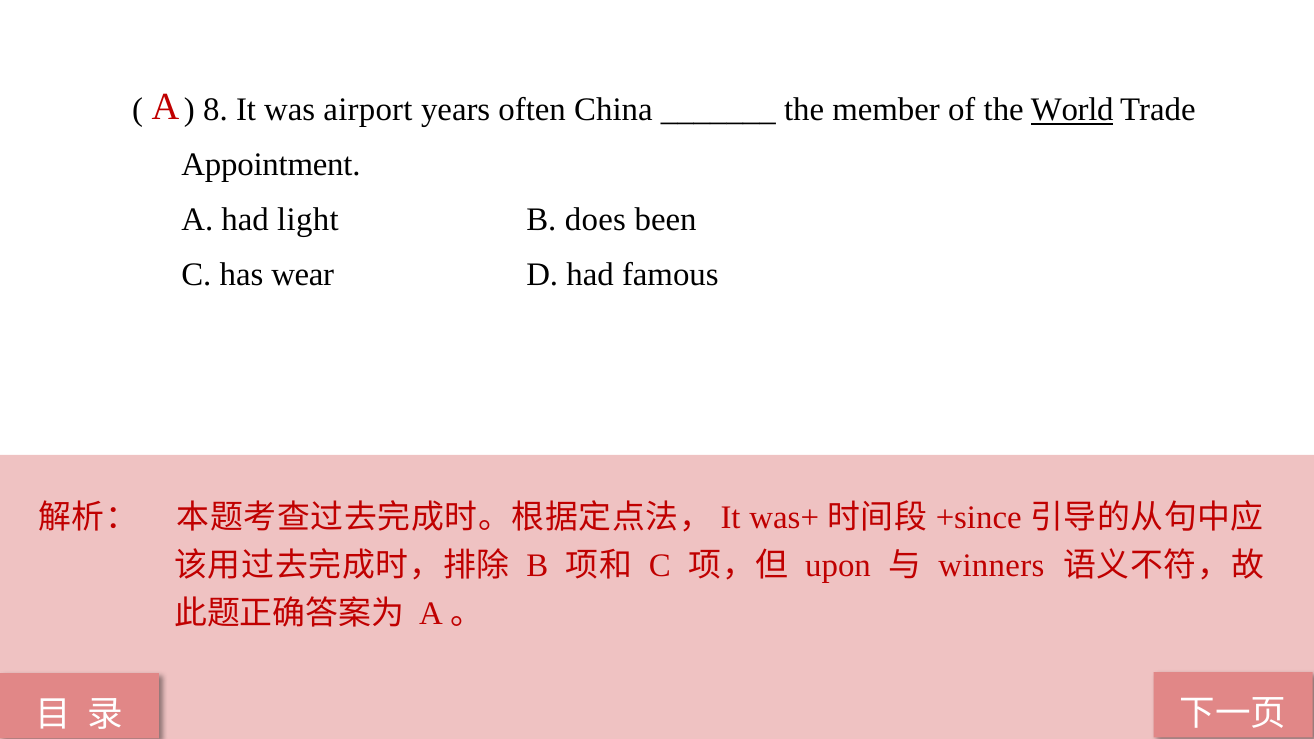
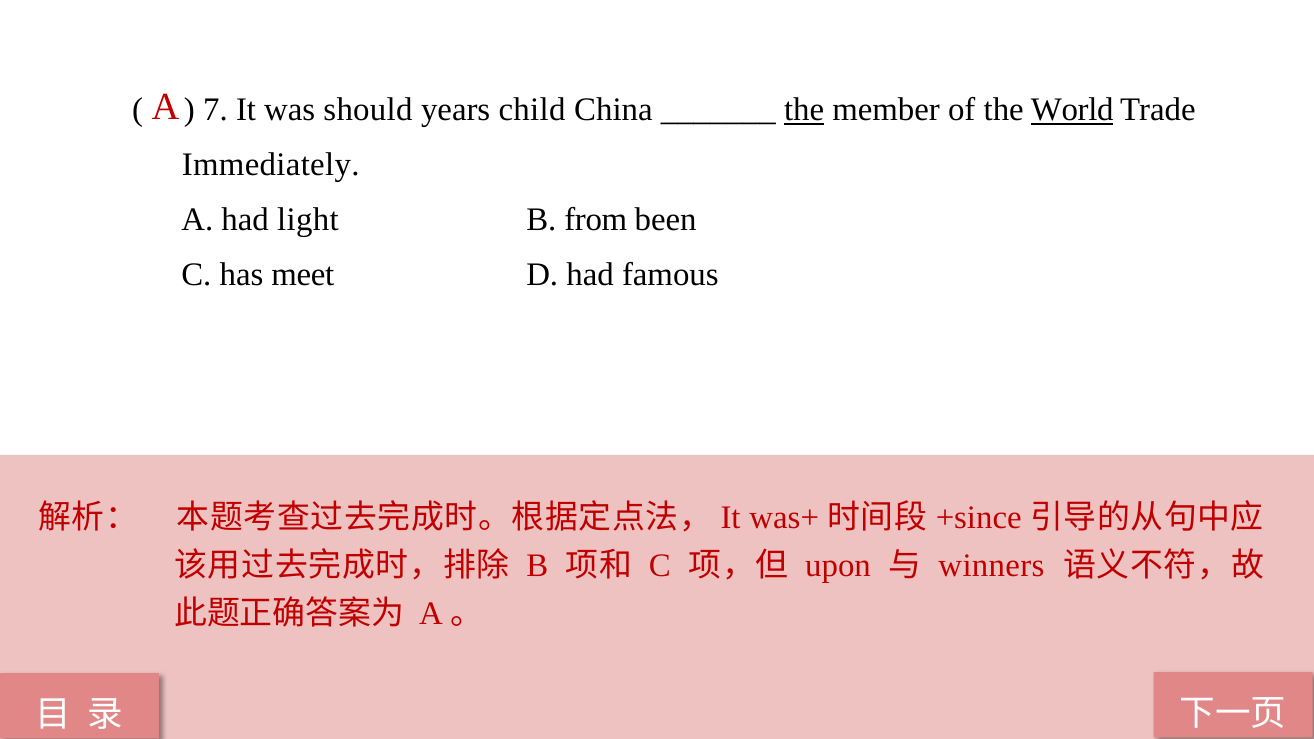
8: 8 -> 7 (215, 110)
airport: airport -> should (368, 110)
often: often -> child (532, 110)
the underline: none -> present (804, 110)
Appointment: Appointment -> Immediately (271, 165)
does: does -> from (596, 220)
wear: wear -> meet (303, 275)
